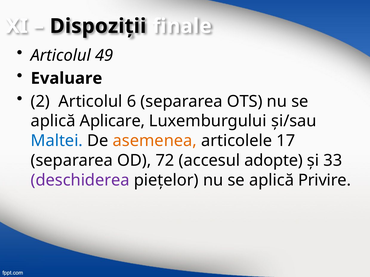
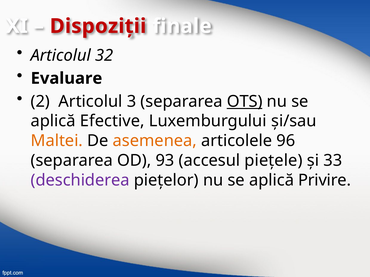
Dispoziţii colour: black -> red (98, 26)
49: 49 -> 32 (104, 55)
6: 6 -> 3 (131, 102)
OTS underline: none -> present (245, 102)
Aplicare: Aplicare -> Efective (112, 121)
Maltei colour: blue -> orange (57, 141)
17: 17 -> 96 (286, 141)
72: 72 -> 93 (165, 161)
adopte: adopte -> pieţele (273, 161)
